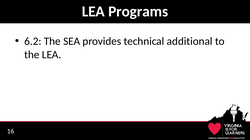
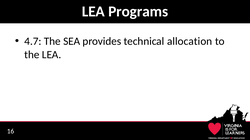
6.2: 6.2 -> 4.7 (33, 42)
additional: additional -> allocation (190, 42)
